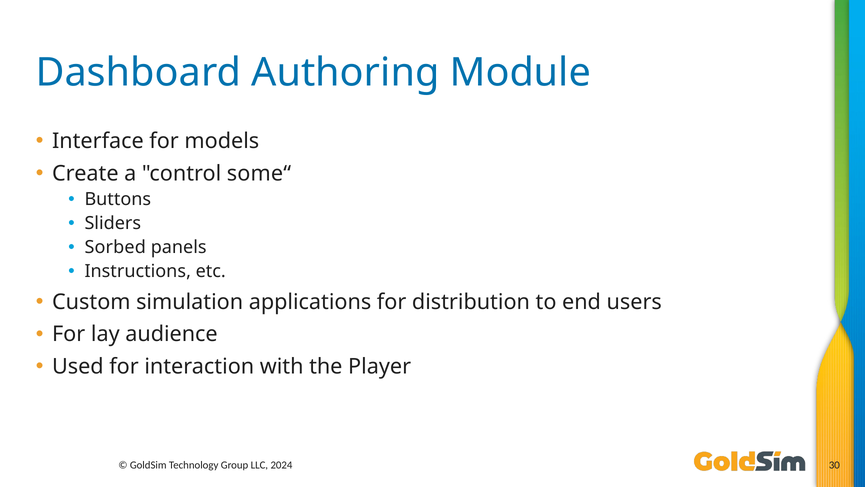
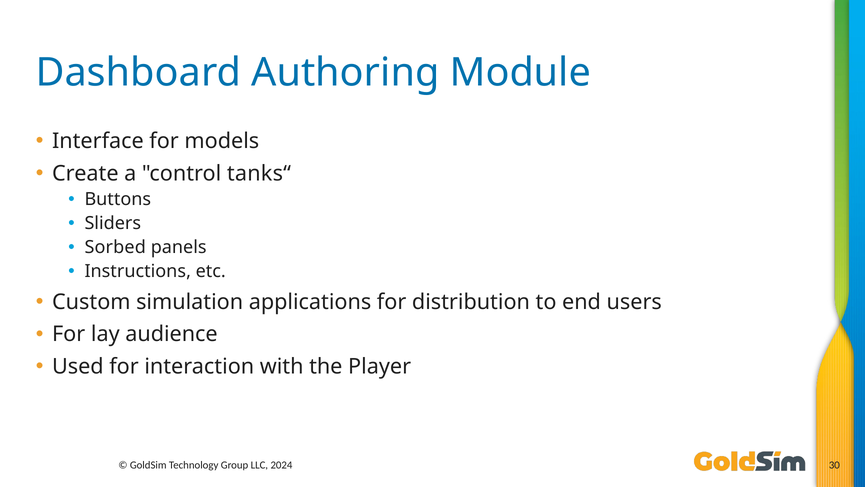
some“: some“ -> tanks“ (259, 173)
